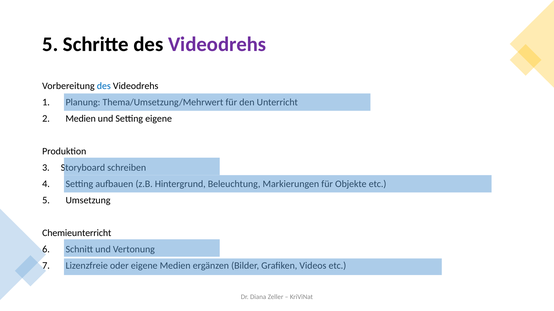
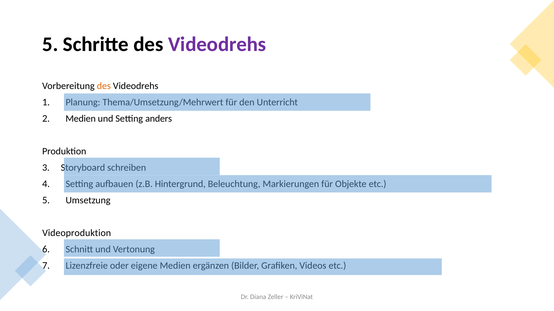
des colour: blue -> orange (104, 86)
Setting eigene: eigene -> anders (159, 119)
Chemieunterricht: Chemieunterricht -> Videoproduktion (77, 233)
